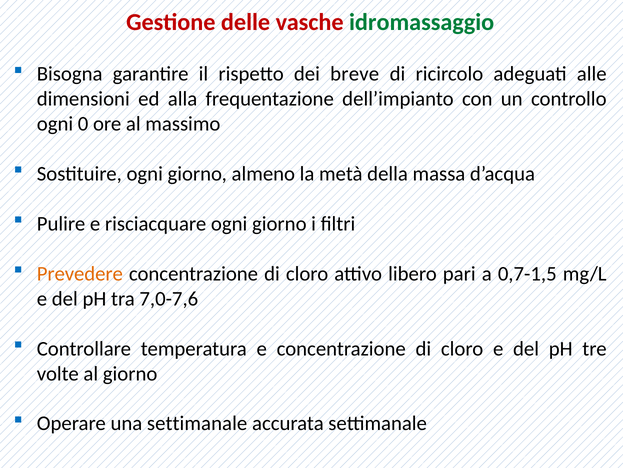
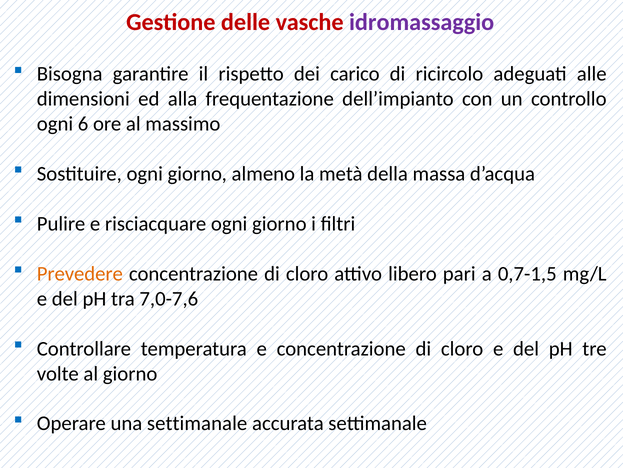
idromassaggio colour: green -> purple (422, 22)
breve: breve -> carico (355, 74)
0: 0 -> 6 (83, 124)
